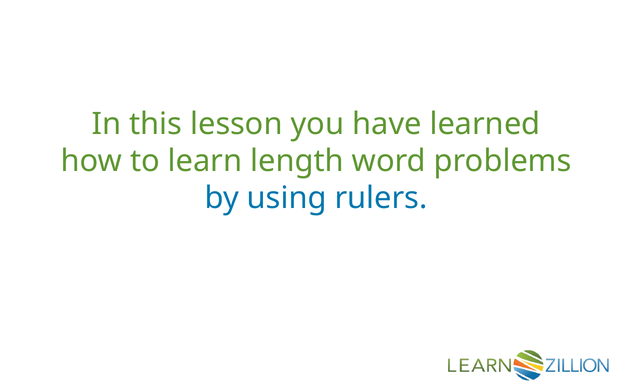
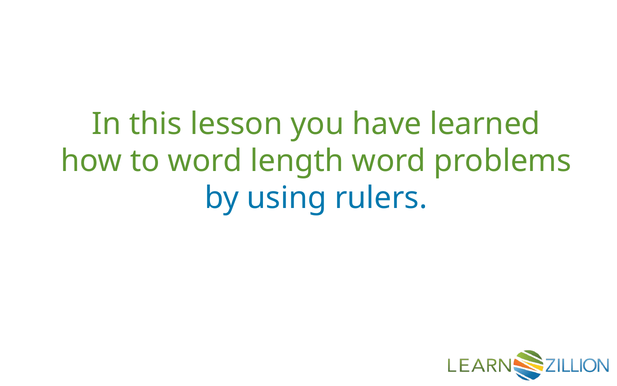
to learn: learn -> word (205, 161)
